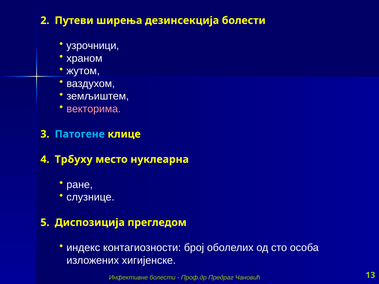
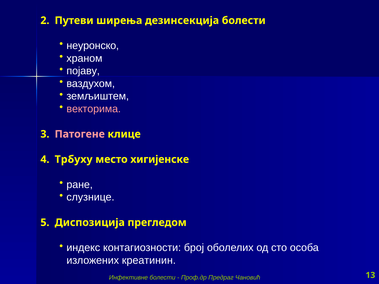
узрочници: узрочници -> неуронско (93, 46)
жутом: жутом -> појаву (83, 71)
Патогене colour: light blue -> pink (80, 134)
нуклеарна: нуклеарна -> хигијенске (160, 160)
хигијенске: хигијенске -> креатинин (149, 261)
